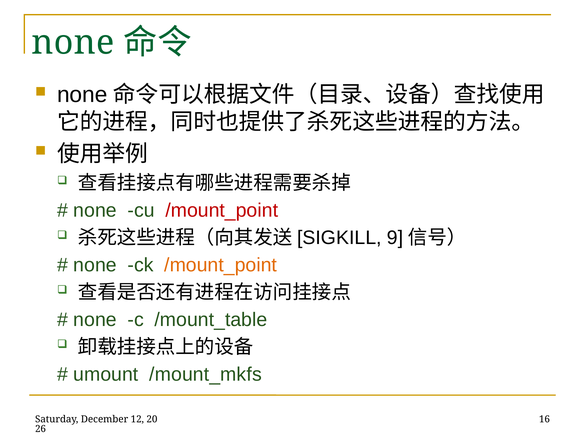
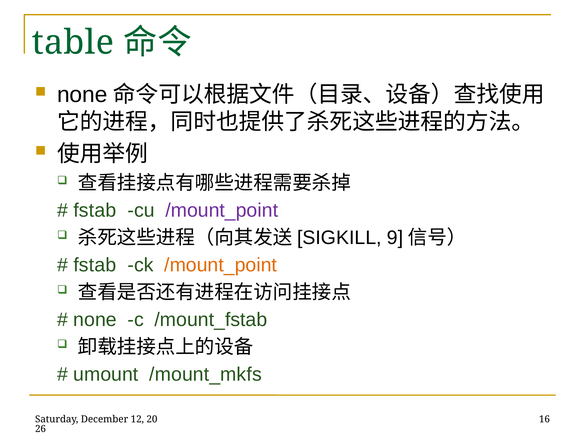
none: none -> table (73, 42)
none: none -> fstab (95, 210)
/mount_point colour: red -> purple (222, 210)
none: none -> fstab (95, 265)
/mount_table: /mount_table -> /mount_fstab (211, 319)
